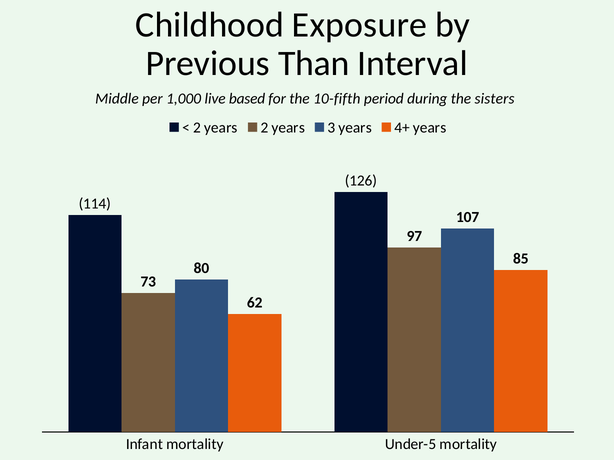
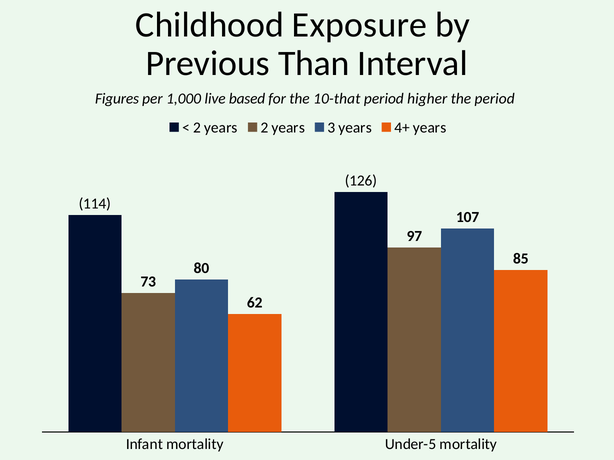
Middle: Middle -> Figures (117, 99)
10-fifth: 10-fifth -> 10-that (337, 99)
during: during -> higher (427, 99)
the sisters: sisters -> period (495, 99)
